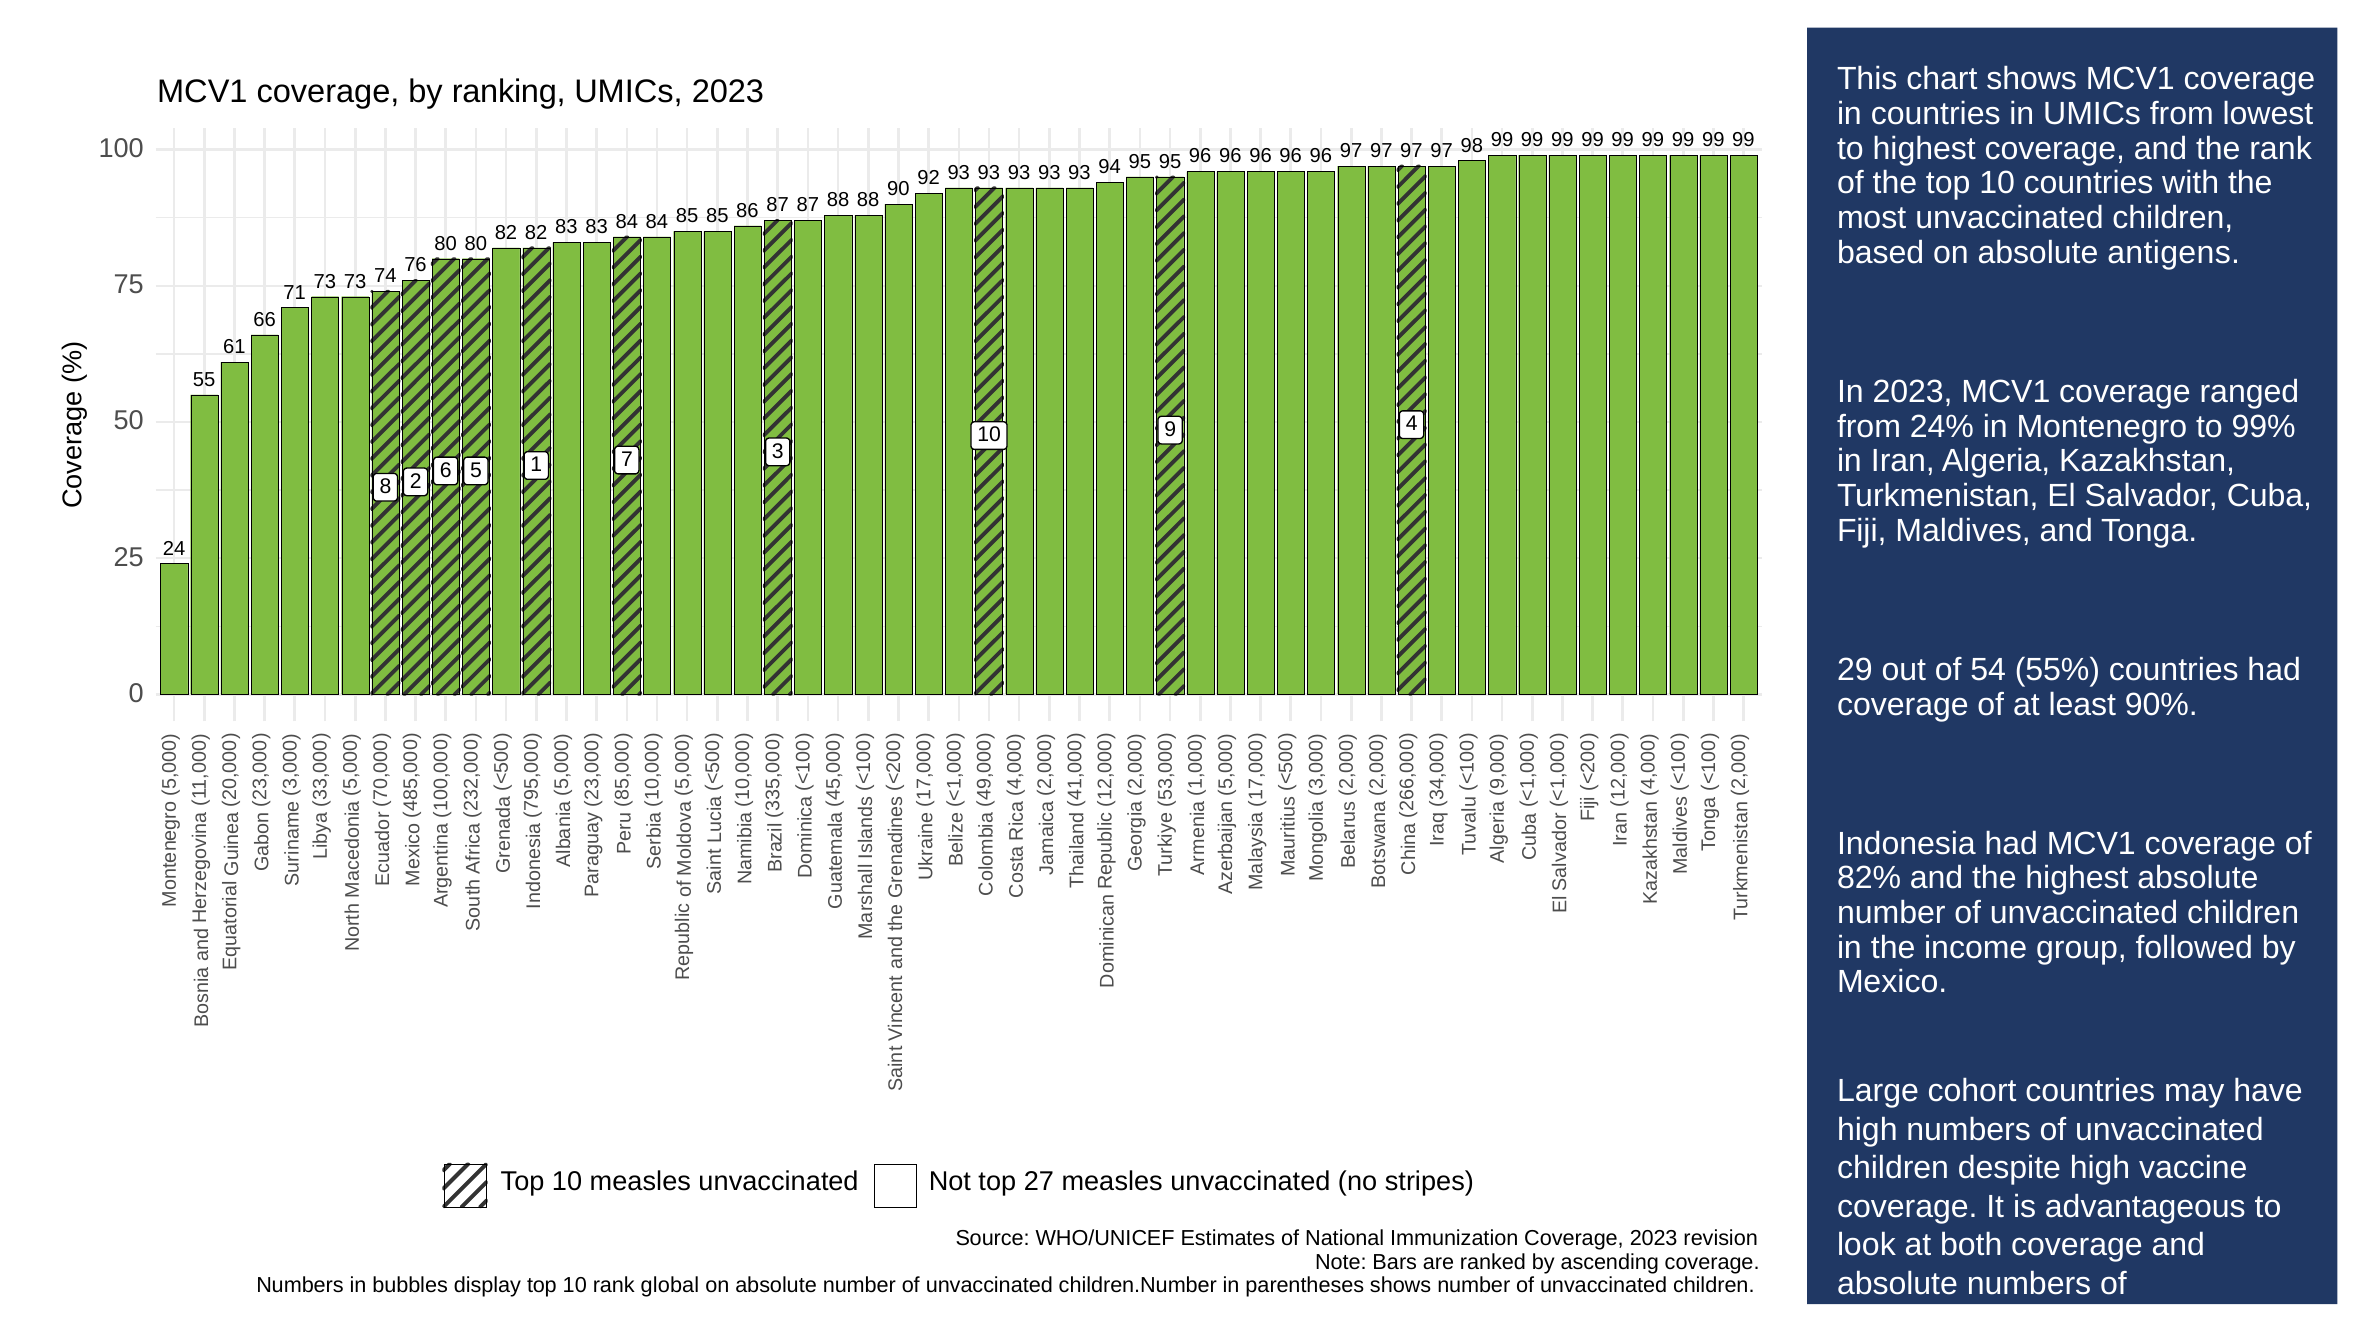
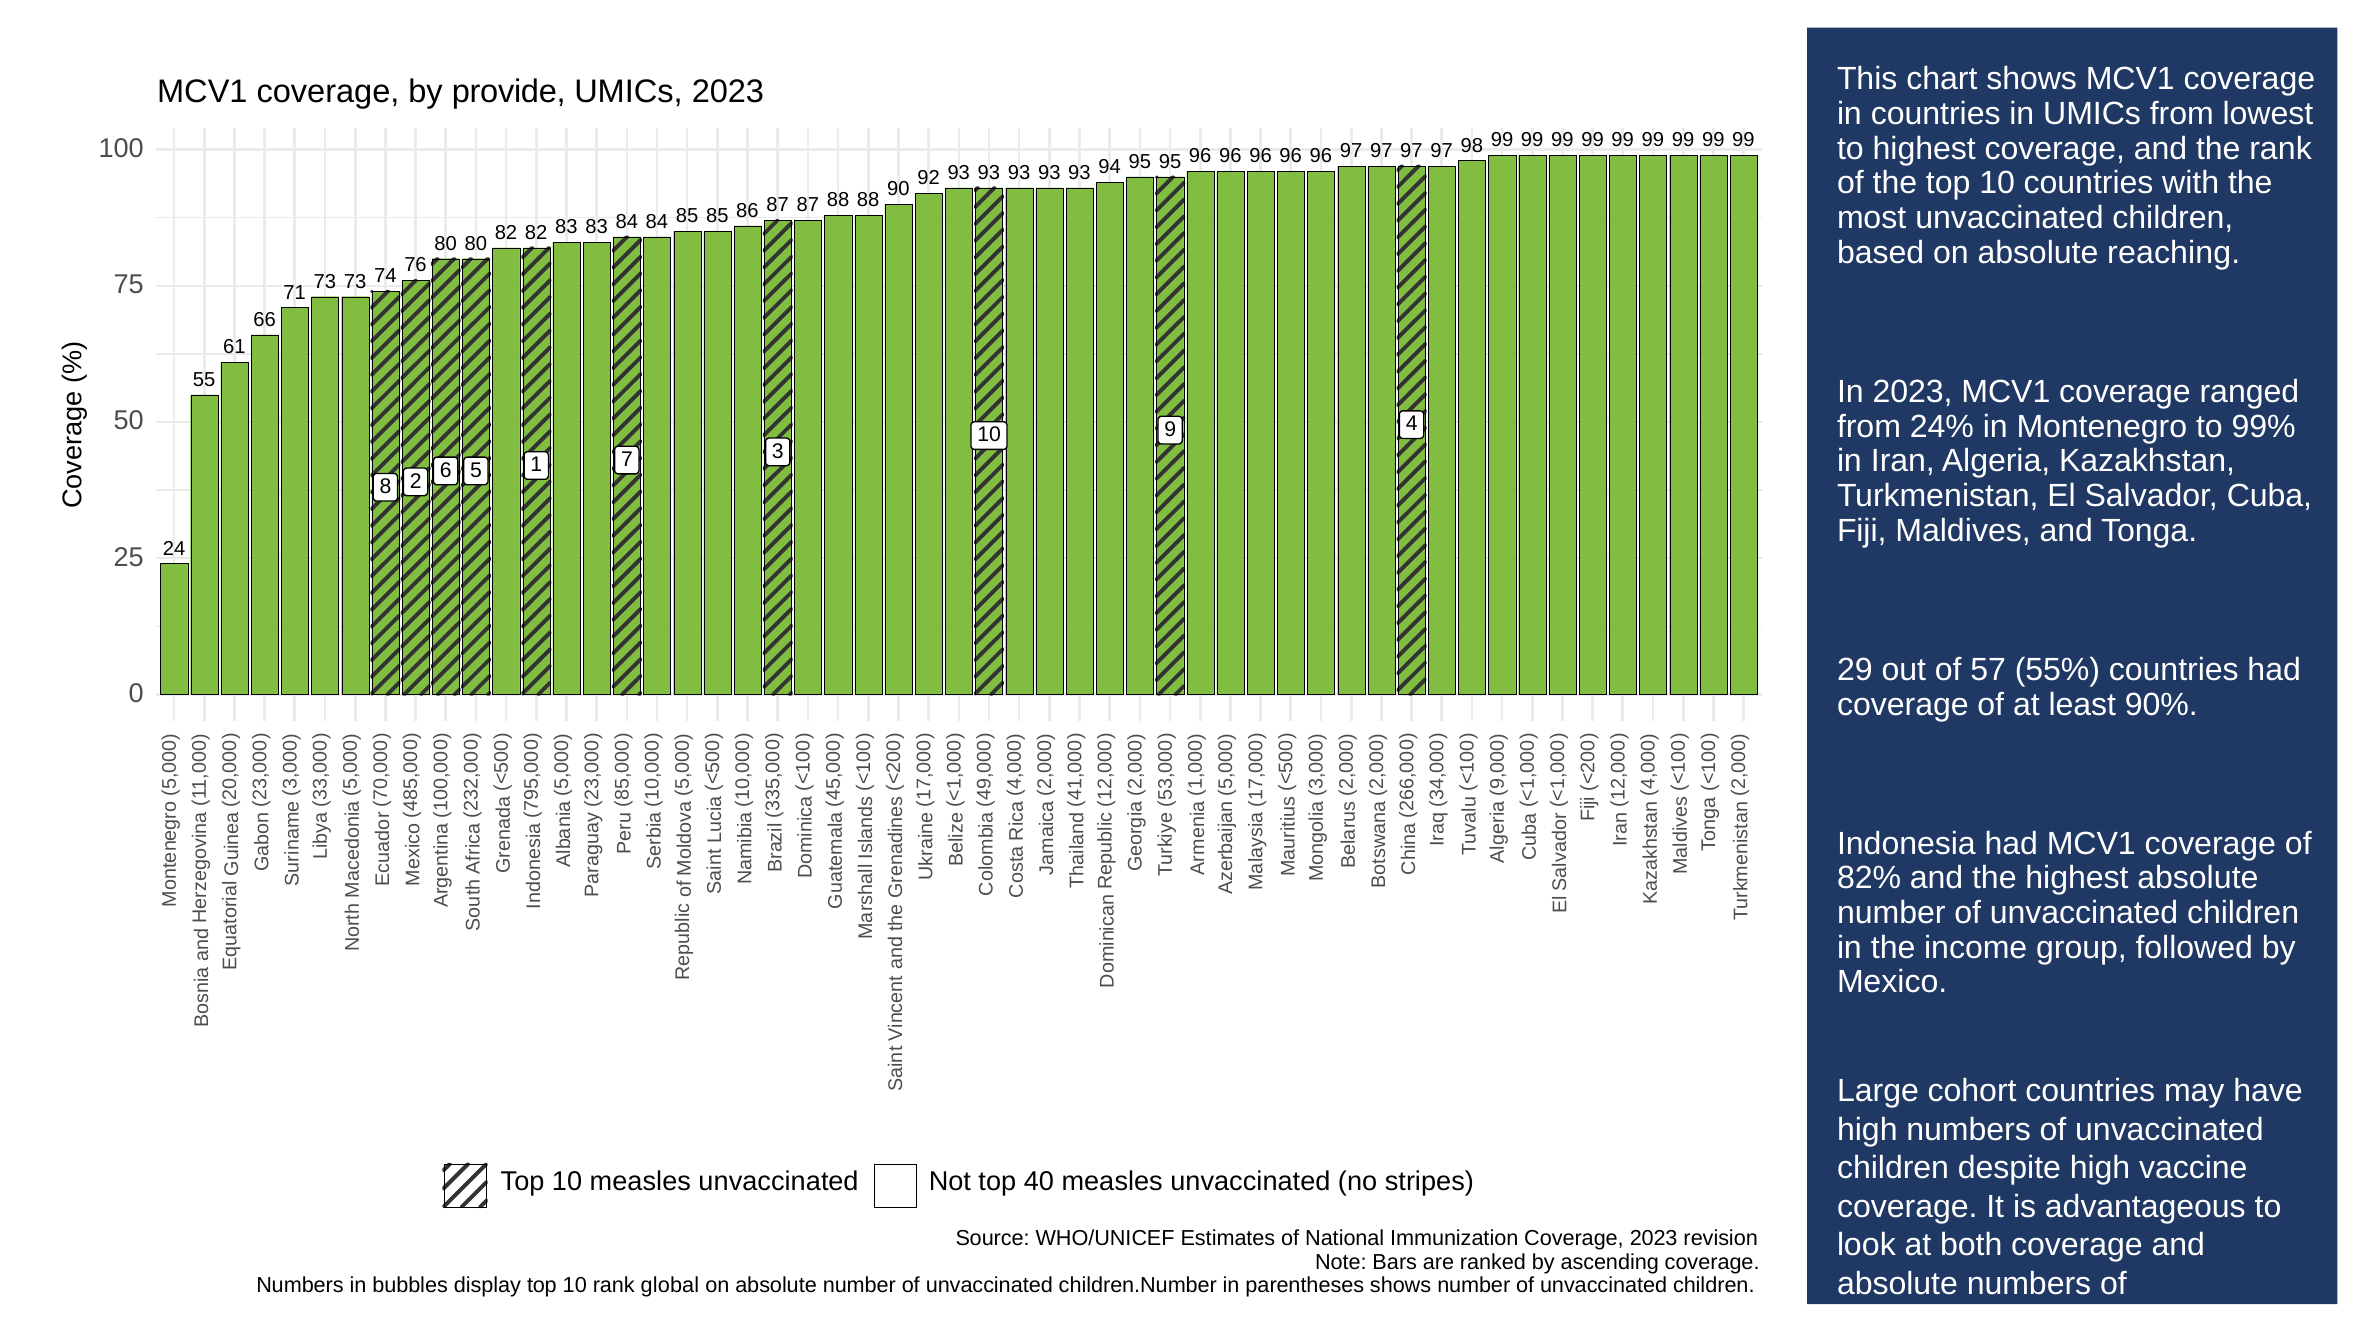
ranking: ranking -> provide (509, 92)
antigens: antigens -> reaching (2174, 252)
54: 54 -> 57 (1988, 669)
27: 27 -> 40 (1039, 1181)
